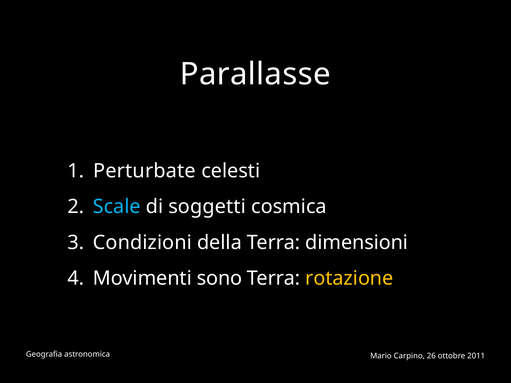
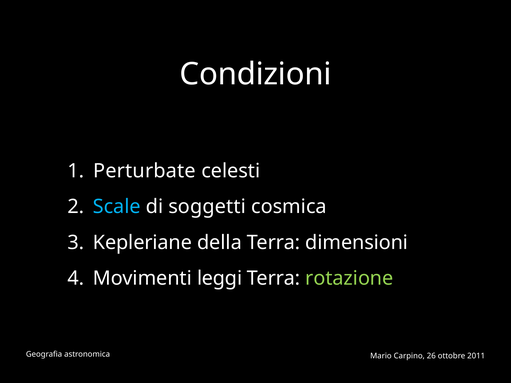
Parallasse: Parallasse -> Condizioni (256, 74)
Condizioni: Condizioni -> Kepleriane (142, 243)
sono: sono -> leggi (220, 278)
rotazione colour: yellow -> light green (349, 278)
